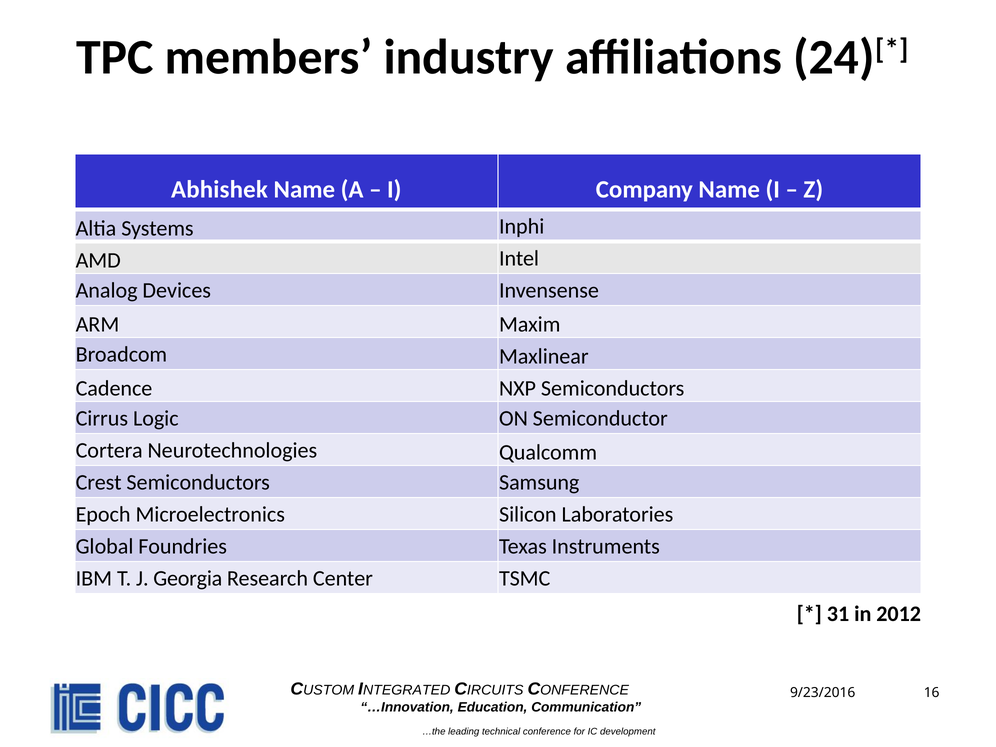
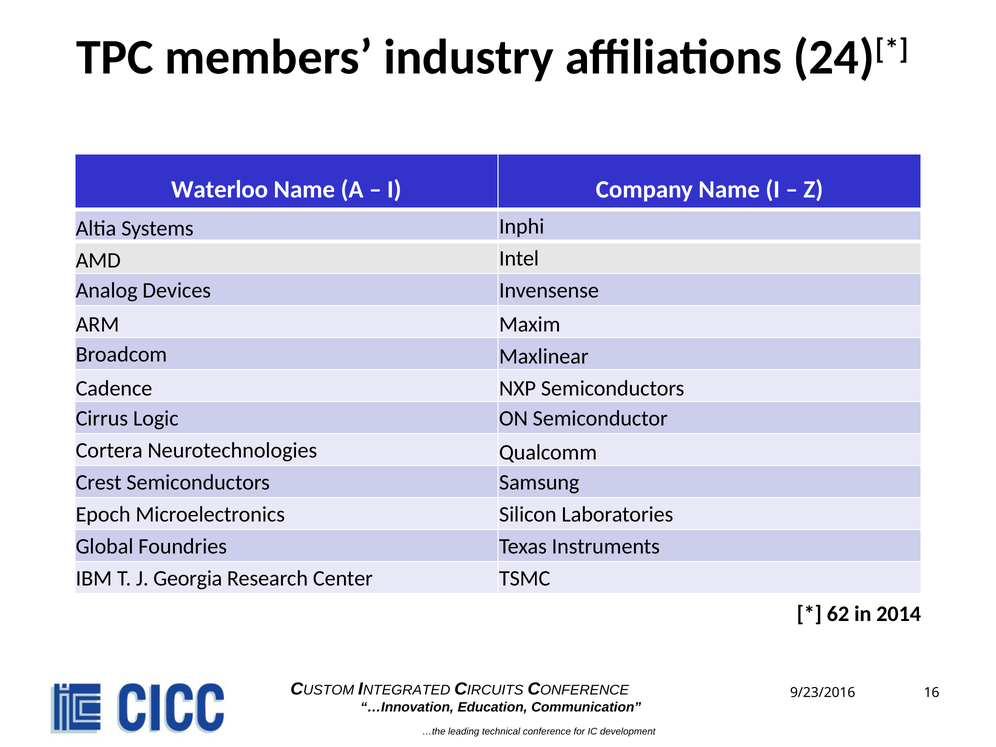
Abhishek: Abhishek -> Waterloo (220, 190)
31: 31 -> 62 (838, 614)
2012: 2012 -> 2014 (899, 614)
